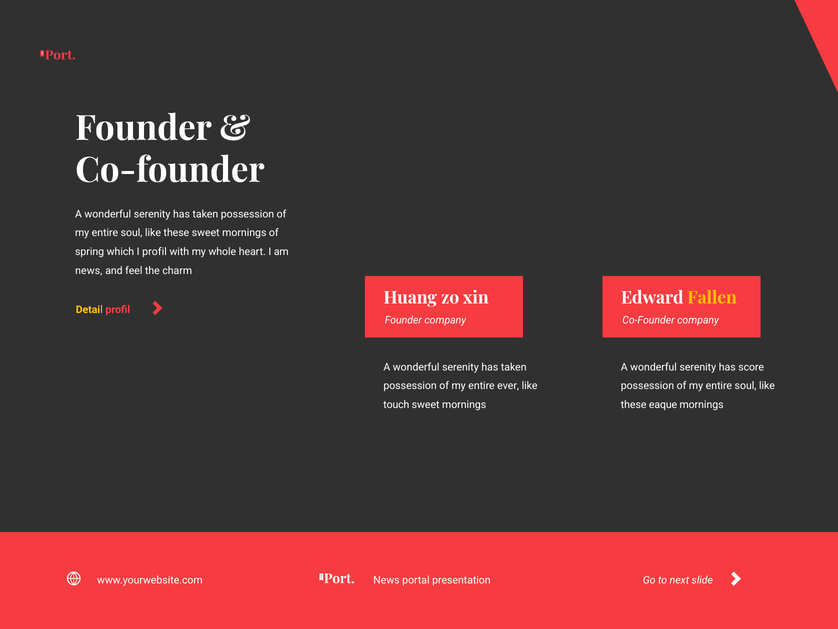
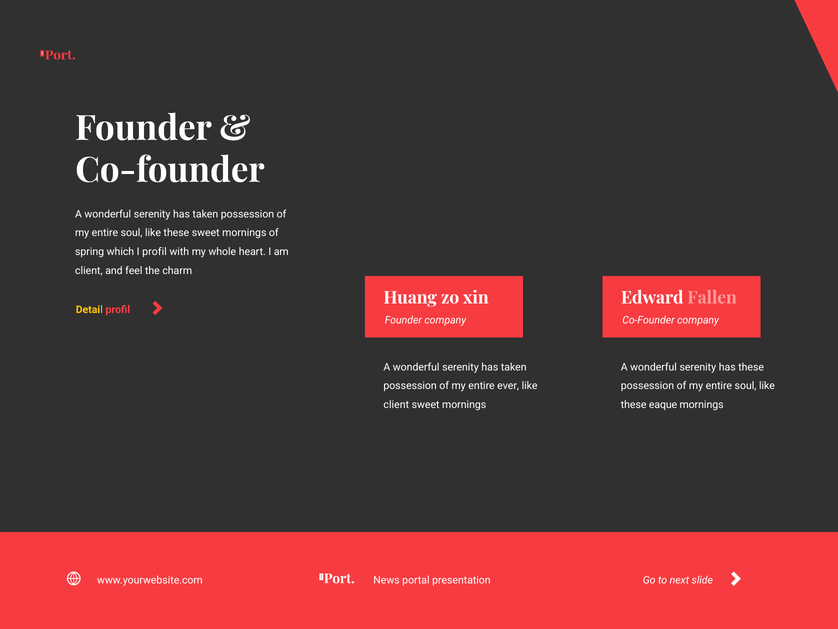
news: news -> client (89, 271)
Fallen colour: yellow -> pink (712, 297)
has score: score -> these (751, 367)
touch: touch -> client (396, 405)
